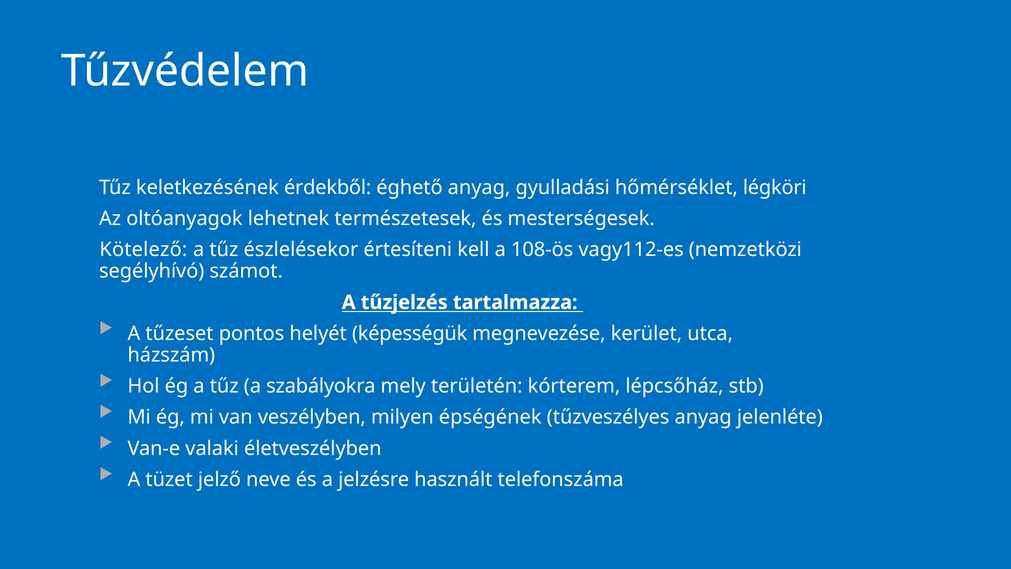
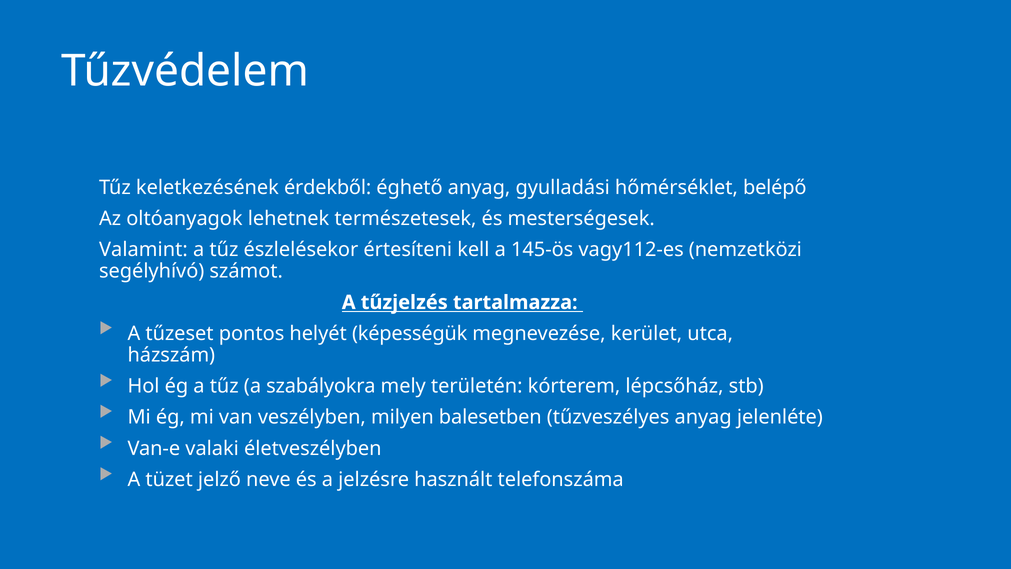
légköri: légköri -> belépő (775, 187)
Kötelező: Kötelező -> Valamint (143, 250)
108-ös: 108-ös -> 145-ös (542, 250)
épségének: épségének -> balesetben (490, 417)
